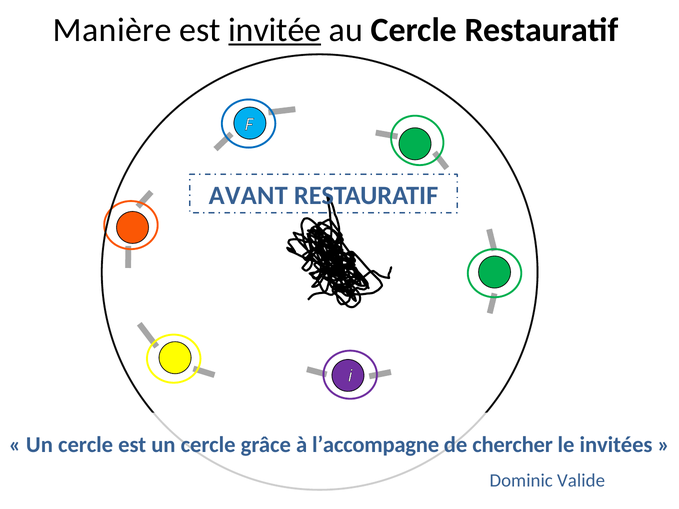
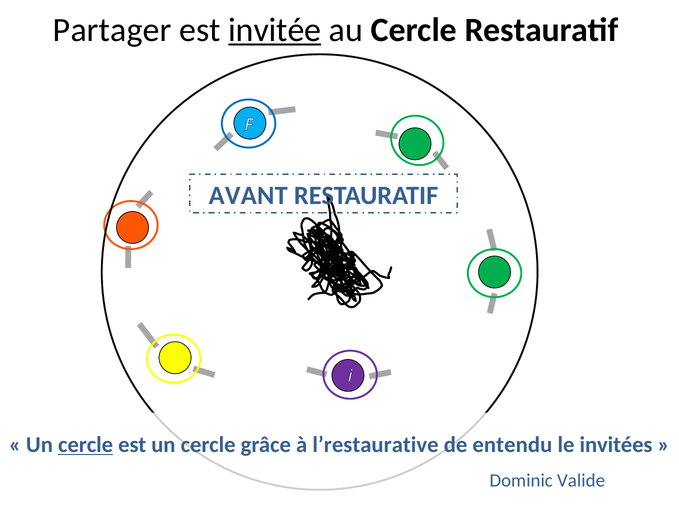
Manière: Manière -> Partager (112, 30)
cercle underline: none -> present (86, 445)
l’accompagne: l’accompagne -> l’restaurative (375, 445)
chercher: chercher -> entendu (512, 445)
